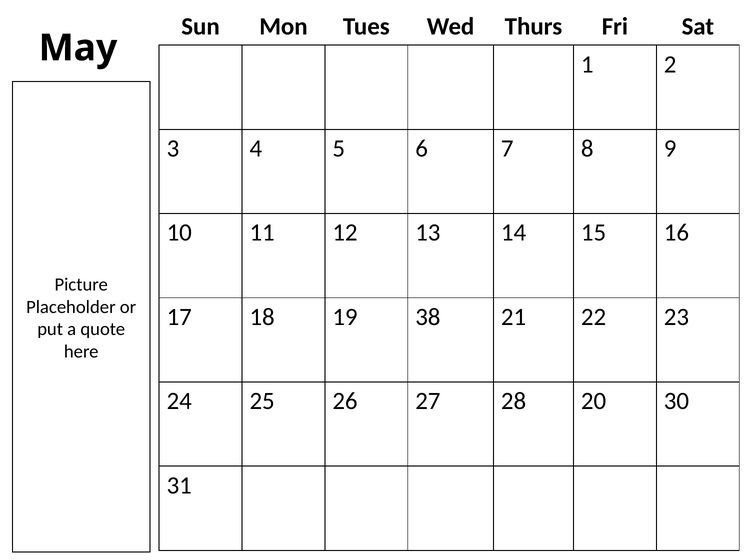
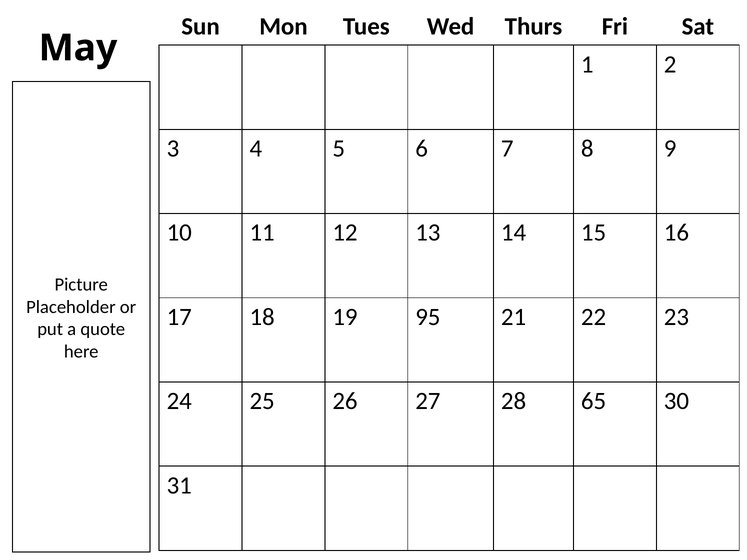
38: 38 -> 95 (428, 317)
20: 20 -> 65 (594, 401)
